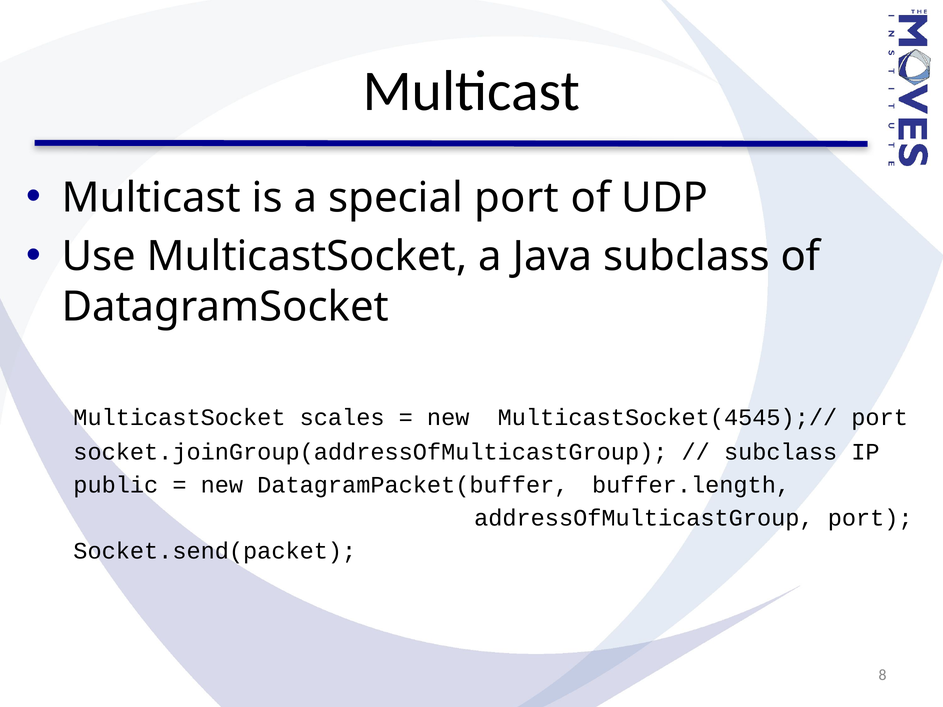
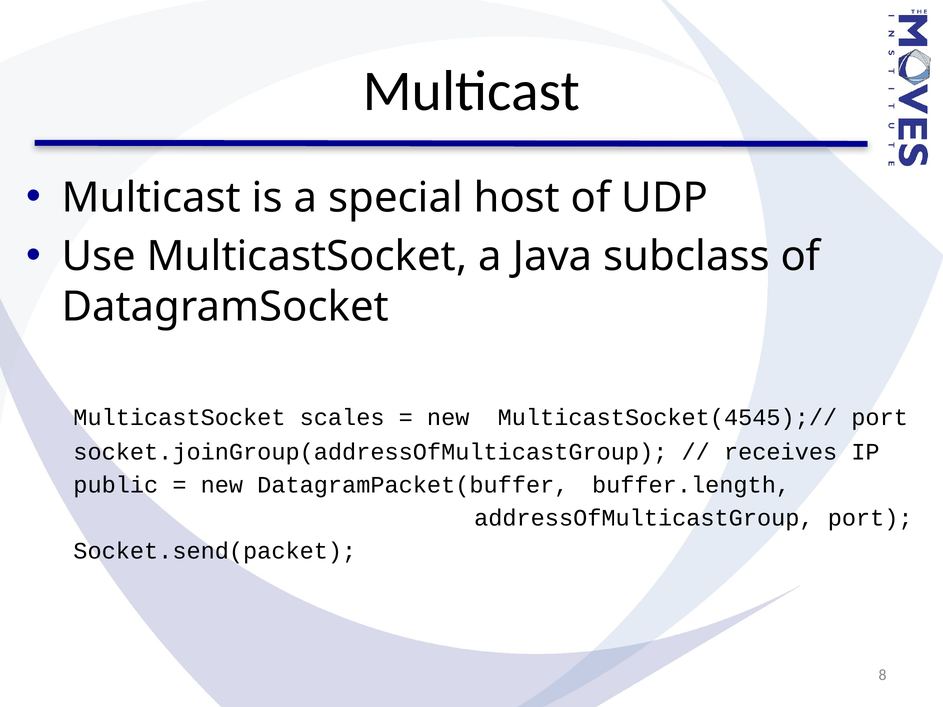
special port: port -> host (517, 198)
subclass: subclass -> receives (781, 452)
